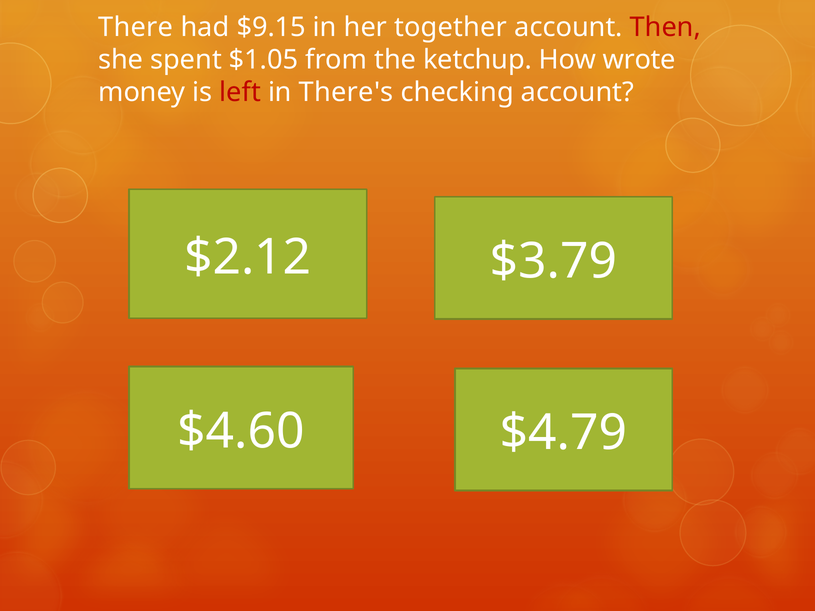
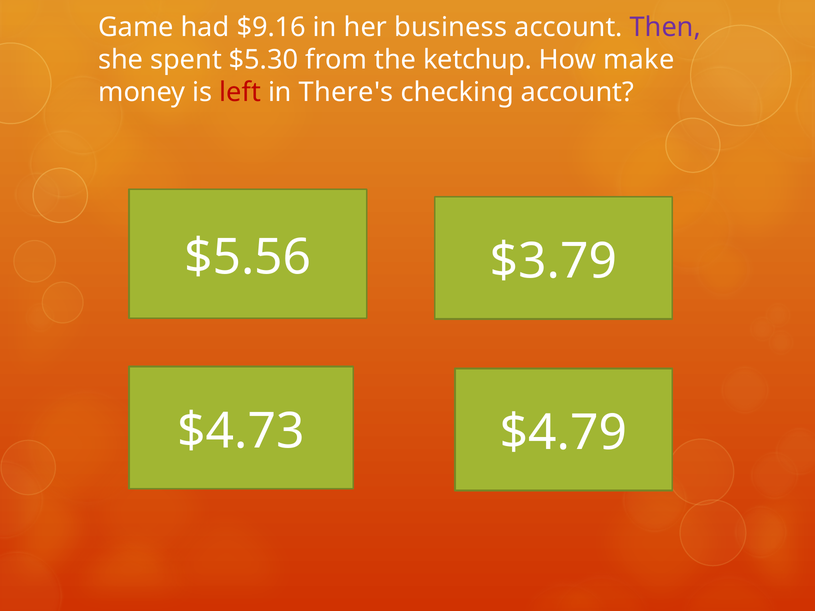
There: There -> Game (136, 27)
$9.15: $9.15 -> $9.16 (271, 27)
together: together -> business (451, 27)
Then colour: red -> purple (665, 27)
$1.05: $1.05 -> $5.30 (264, 60)
wrote: wrote -> make (639, 60)
$2.12: $2.12 -> $5.56 (248, 257)
$4.60: $4.60 -> $4.73 (241, 431)
